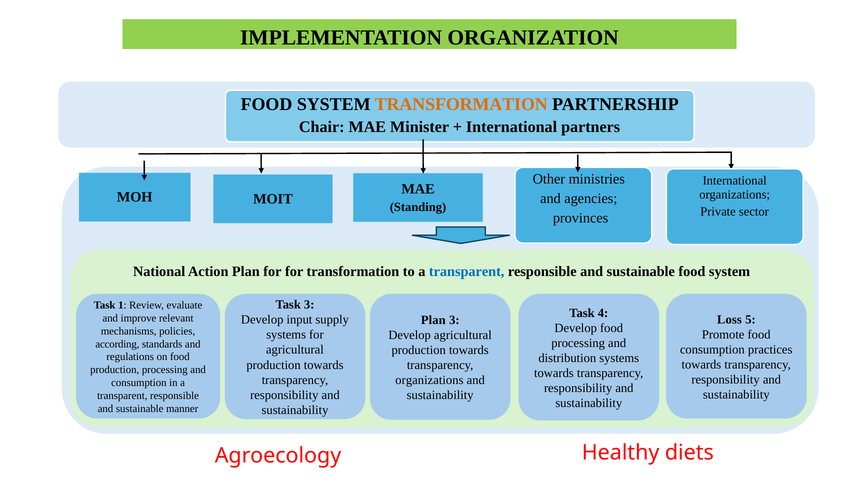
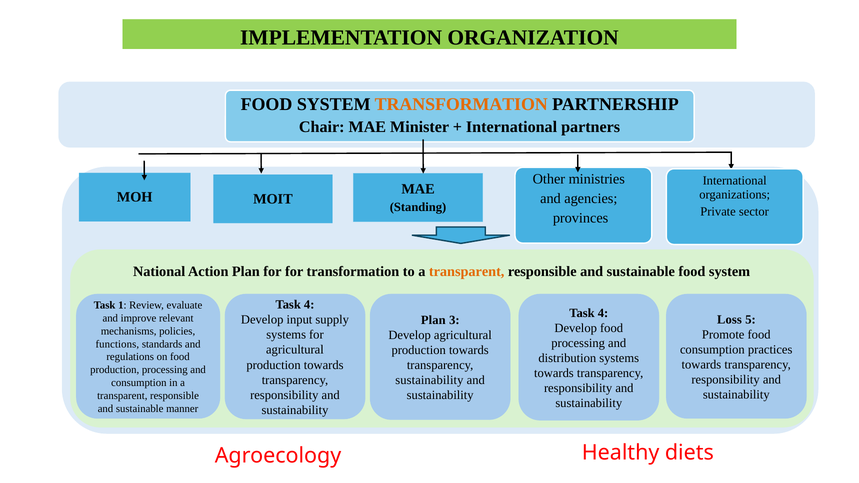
transparent colour: blue -> orange (467, 272)
3: 3 -> 4 (309, 305)
according: according -> functions (117, 344)
organizations: organizations -> sustainability (429, 380)
